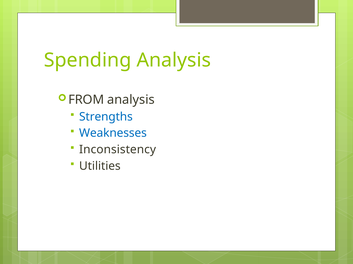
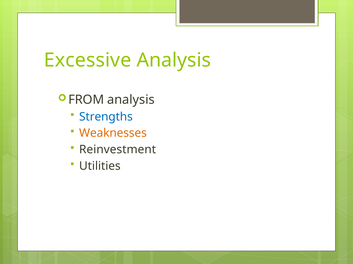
Spending: Spending -> Excessive (88, 60)
Weaknesses colour: blue -> orange (113, 133)
Inconsistency: Inconsistency -> Reinvestment (118, 150)
